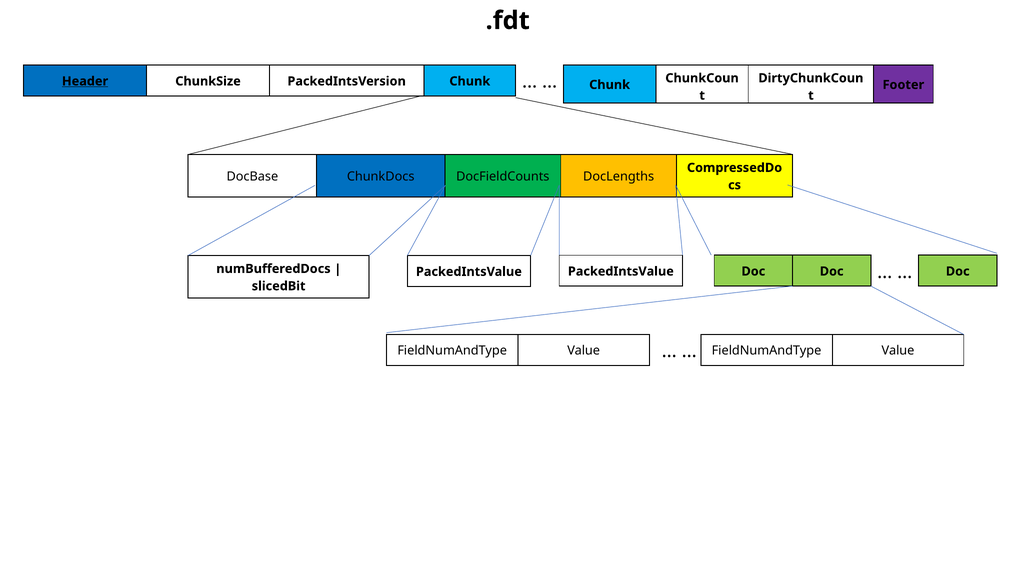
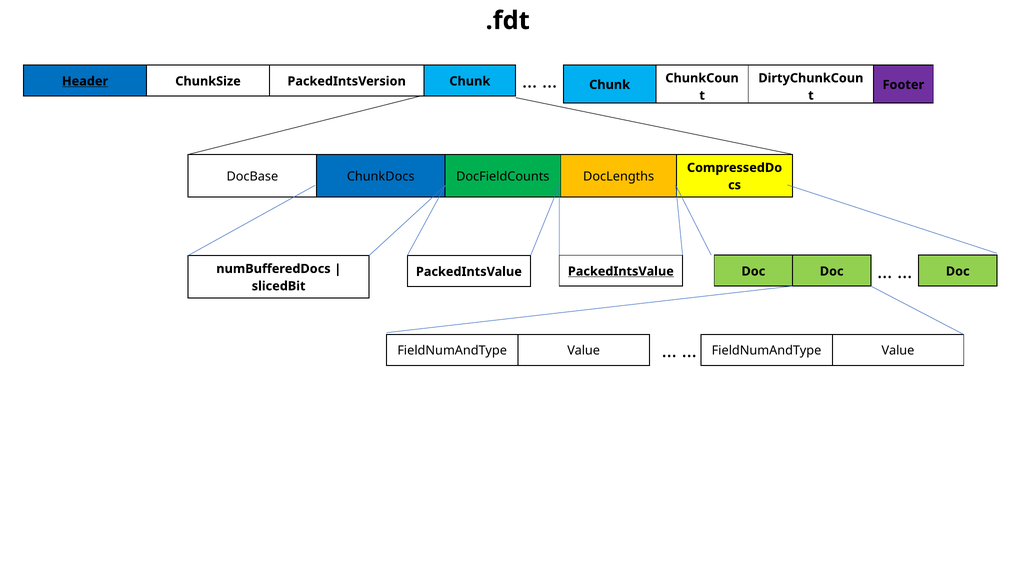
PackedIntsValue underline: none -> present (621, 271)
